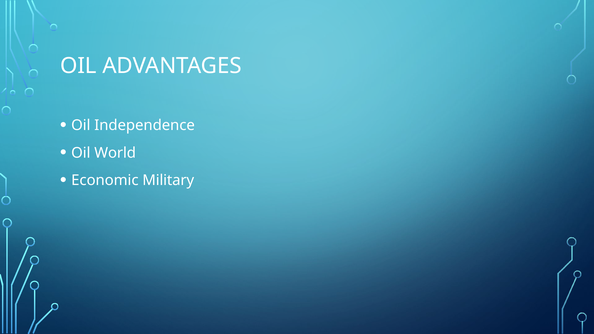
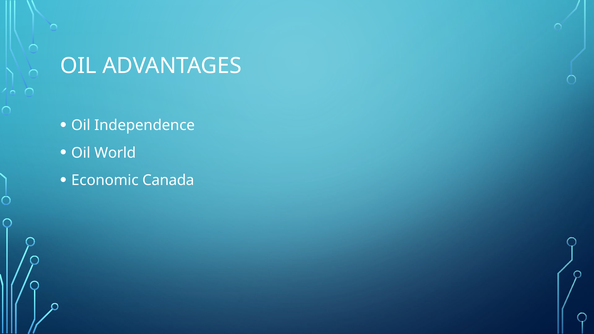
Military: Military -> Canada (168, 180)
